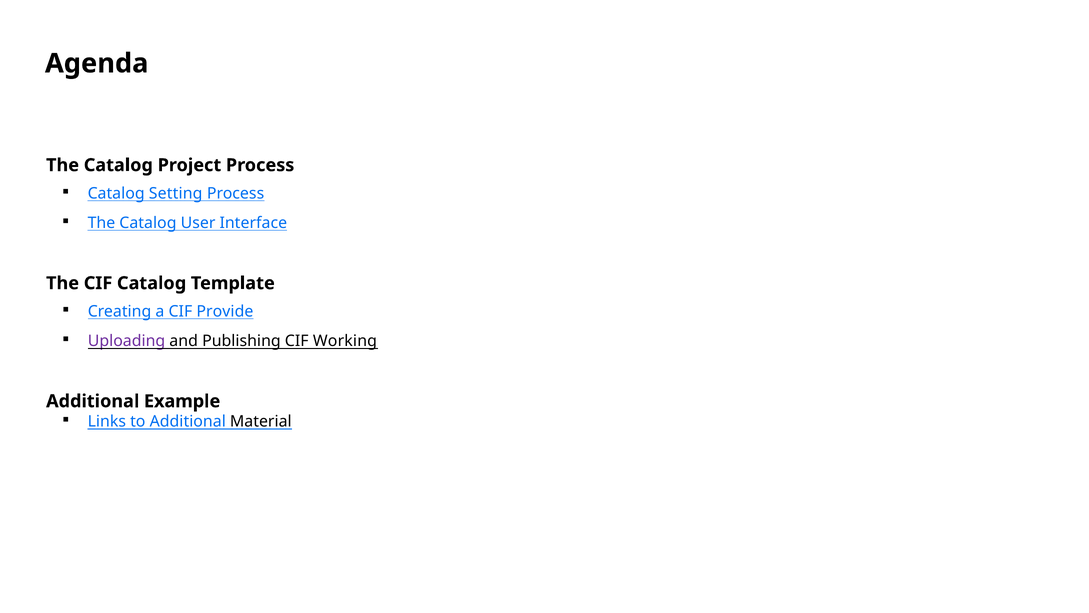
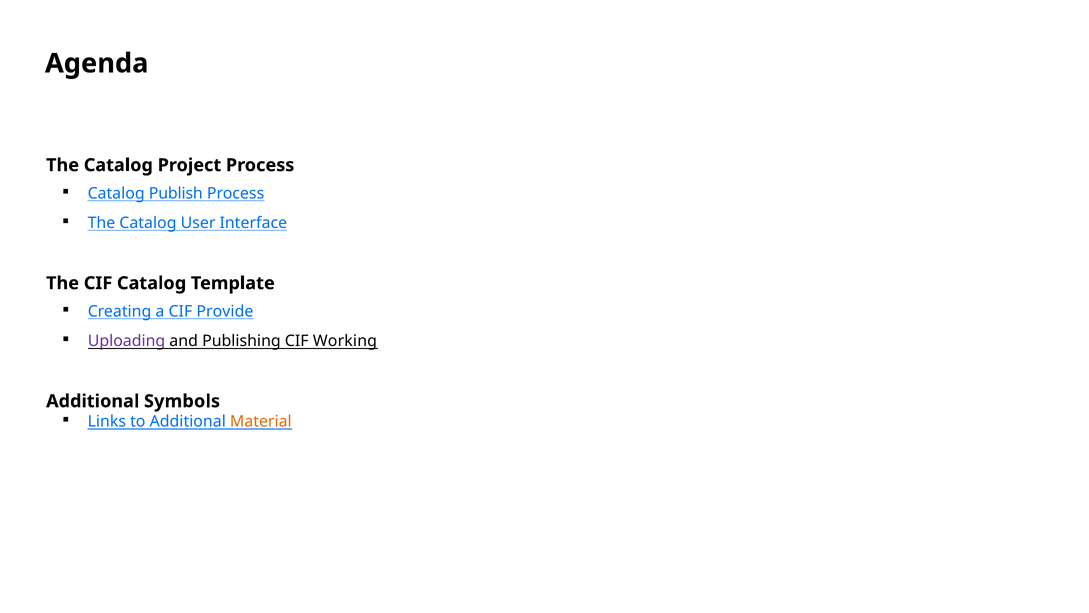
Setting: Setting -> Publish (176, 193)
Example: Example -> Symbols (182, 401)
Material colour: black -> orange (261, 421)
